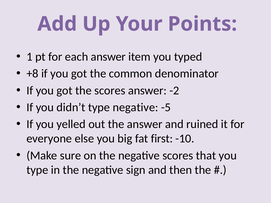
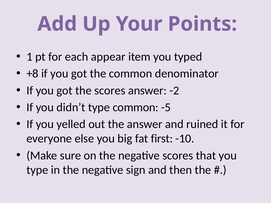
each answer: answer -> appear (108, 57)
type negative: negative -> common (136, 107)
